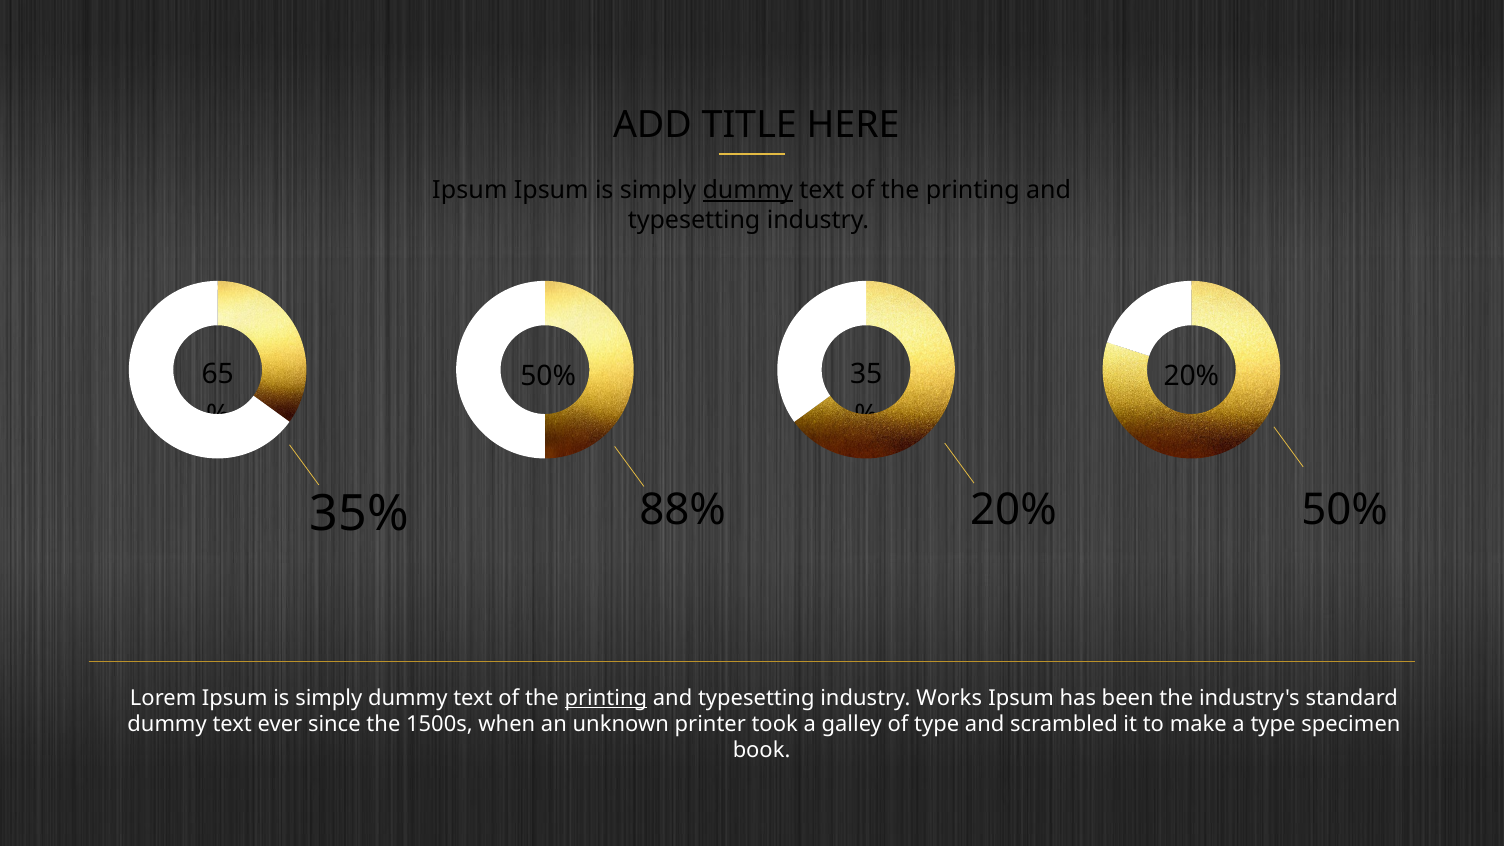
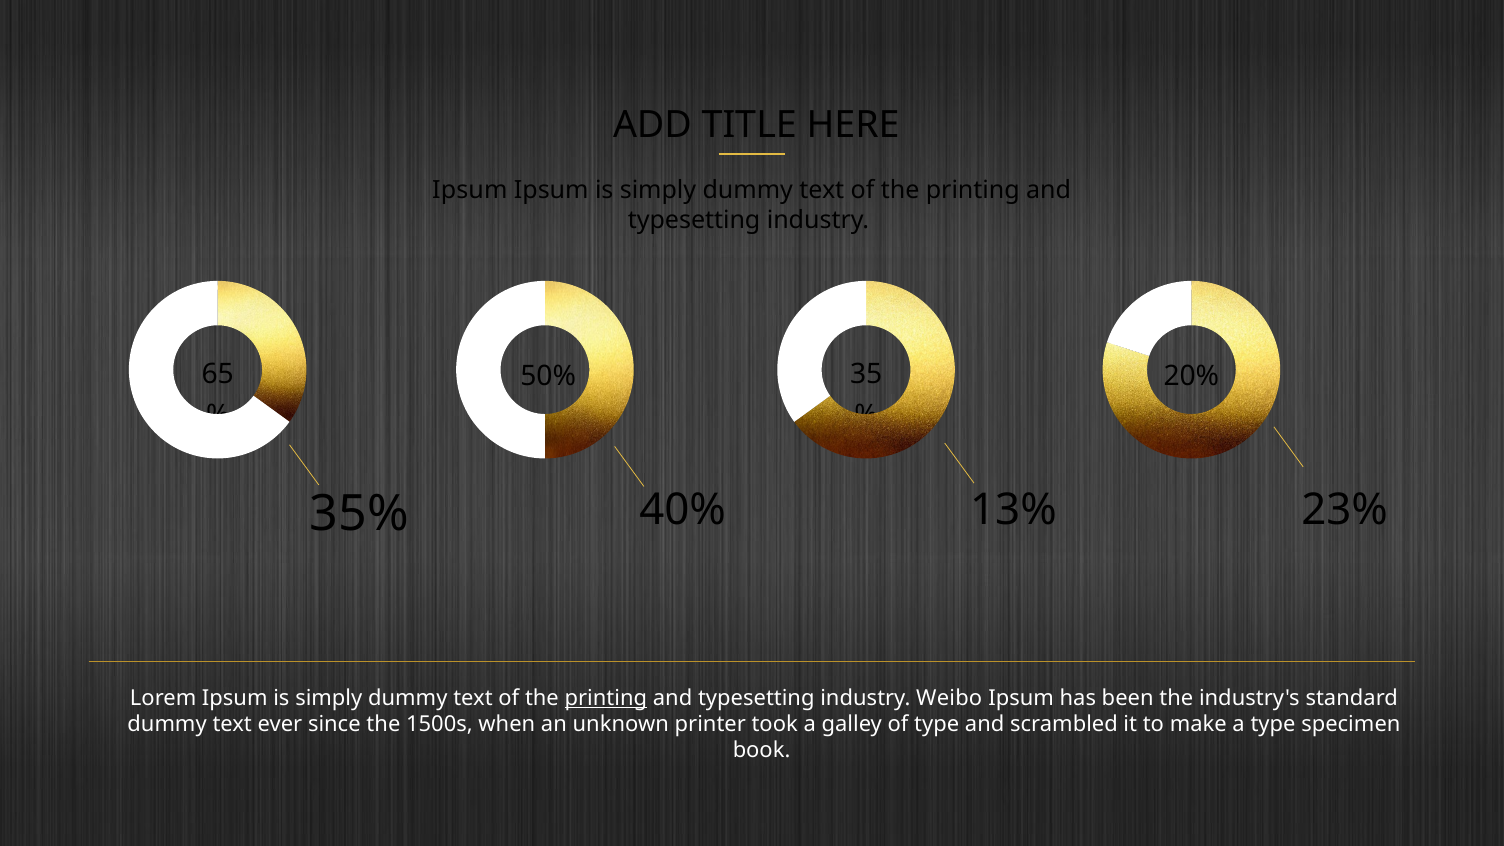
dummy underline: present -> none (748, 190)
88%: 88% -> 40% (683, 510)
20%: 20% -> 13% (1013, 510)
50%: 50% -> 23% (1345, 510)
Works: Works -> Weibo (949, 698)
